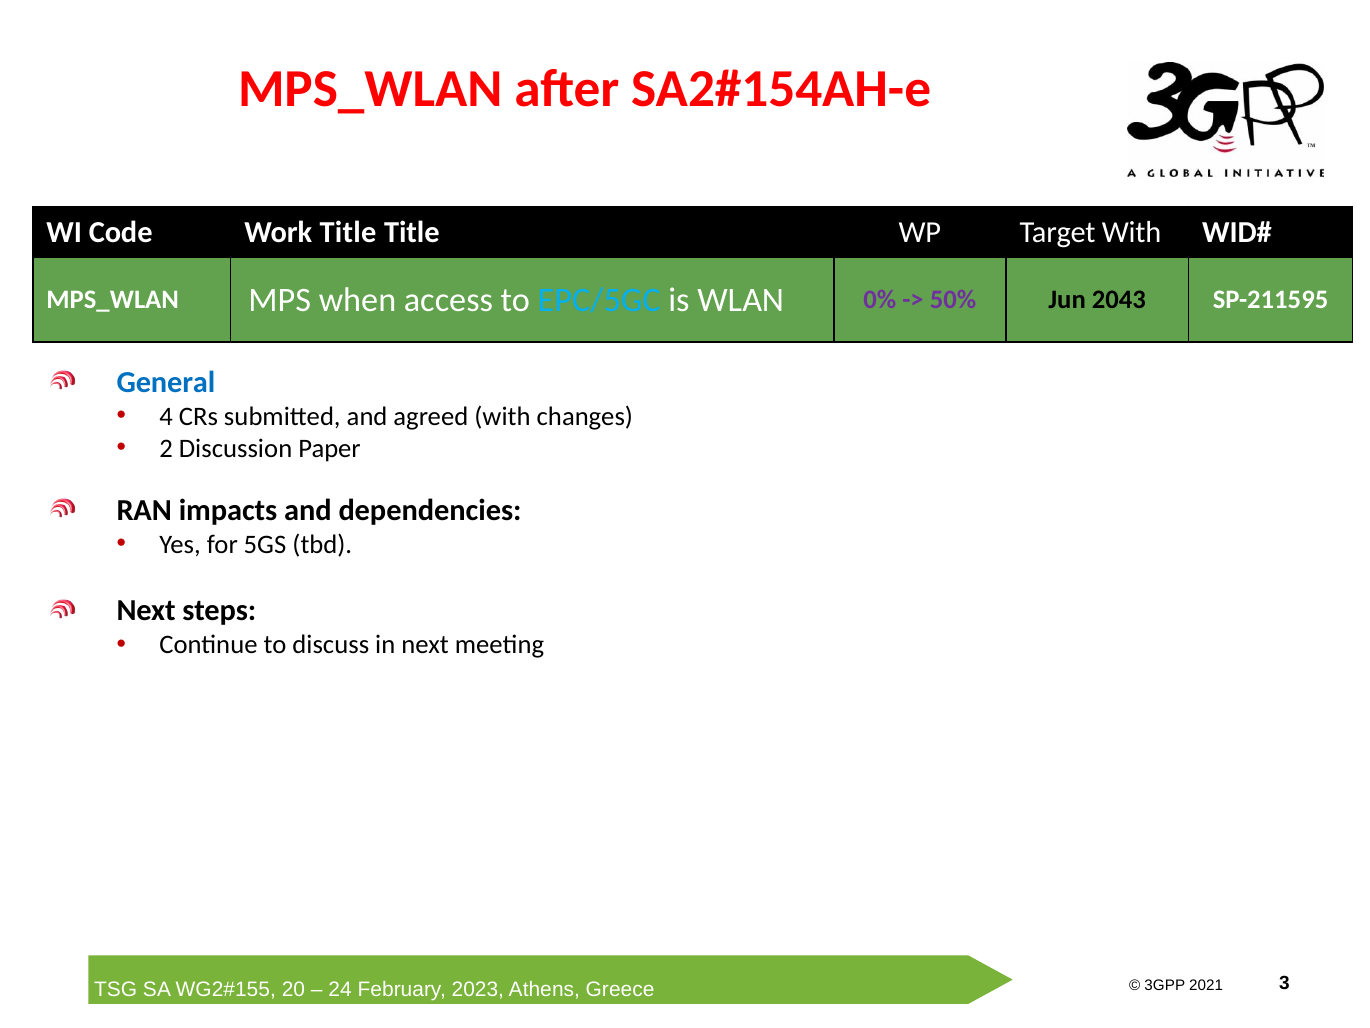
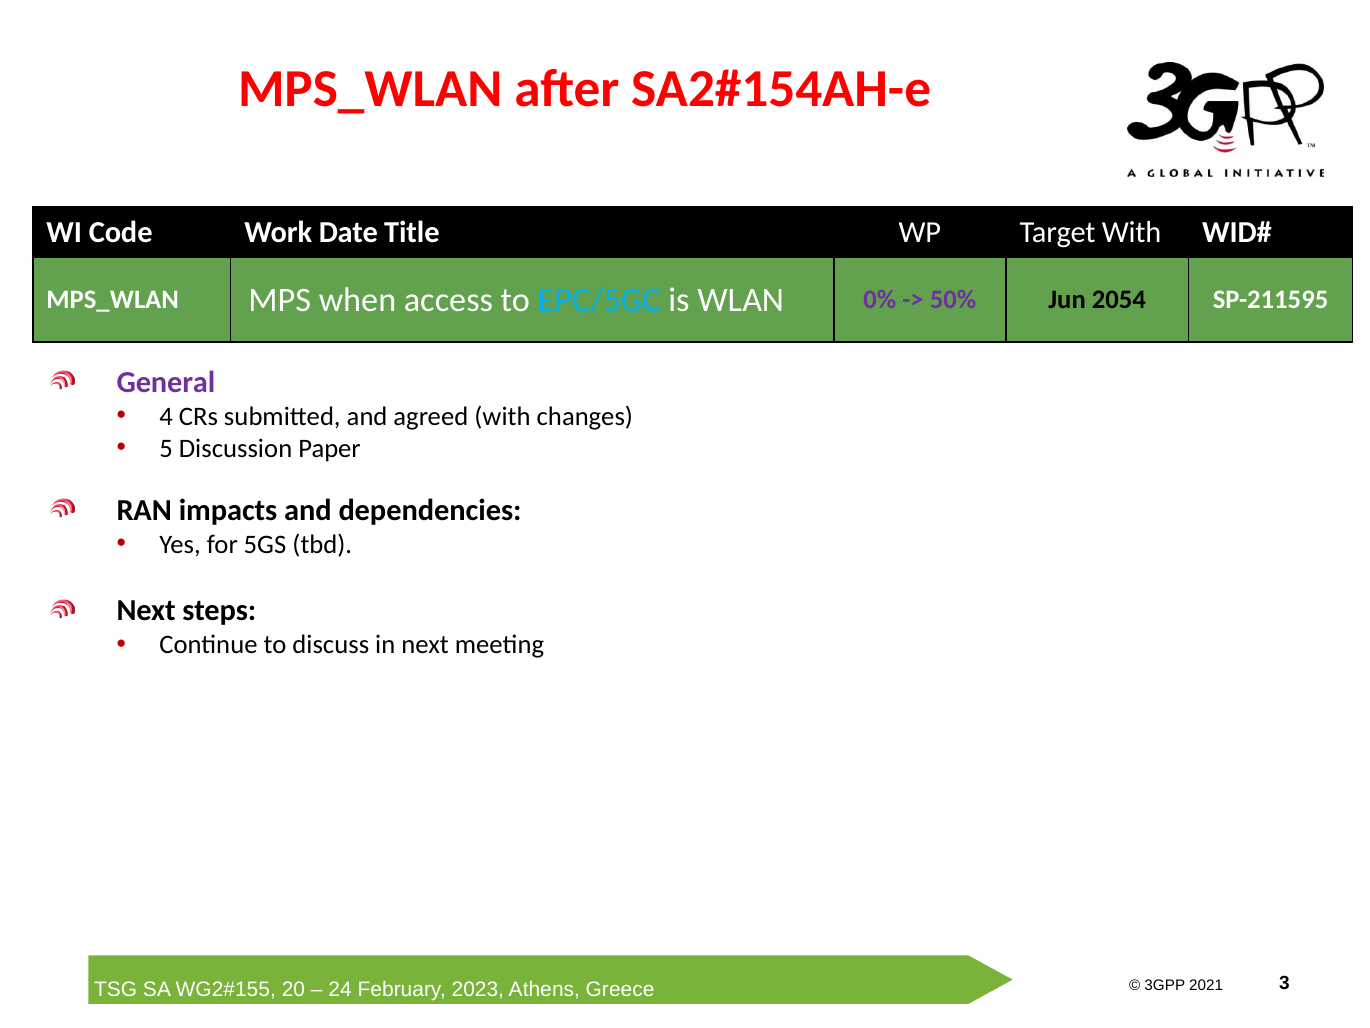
Work Title: Title -> Date (348, 232)
2043: 2043 -> 2054 (1119, 300)
General colour: blue -> purple (166, 382)
2: 2 -> 5 (166, 448)
